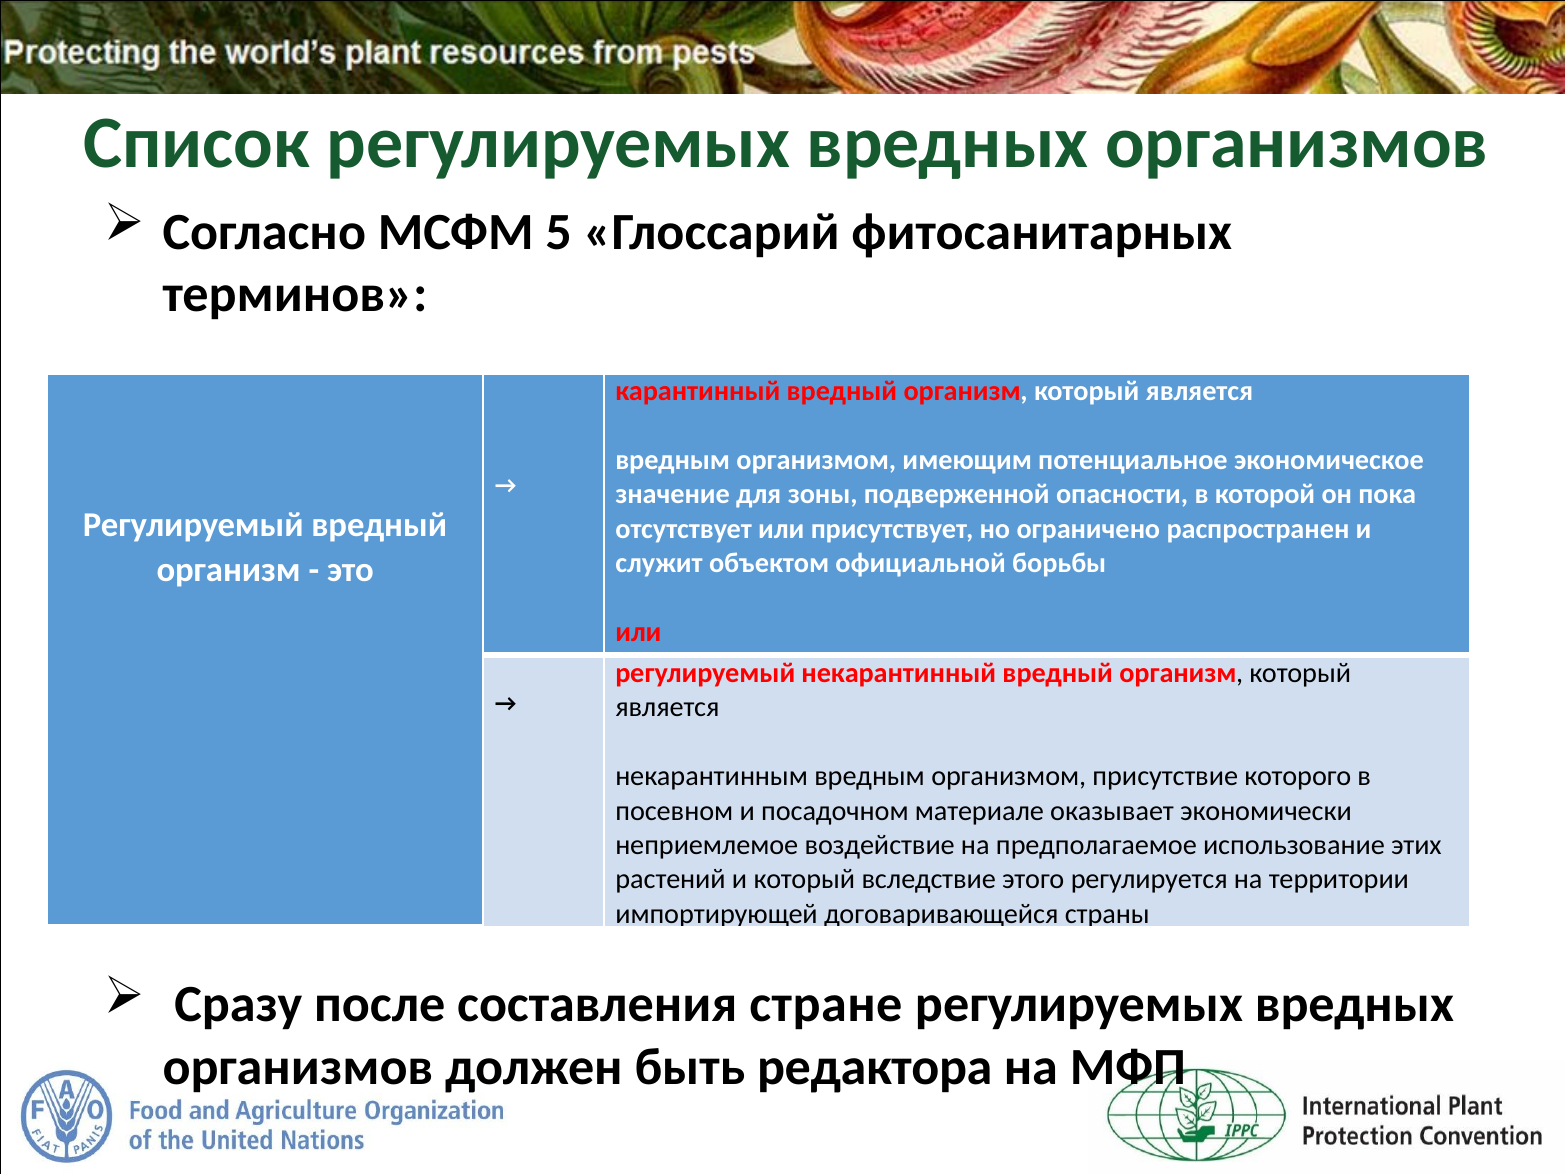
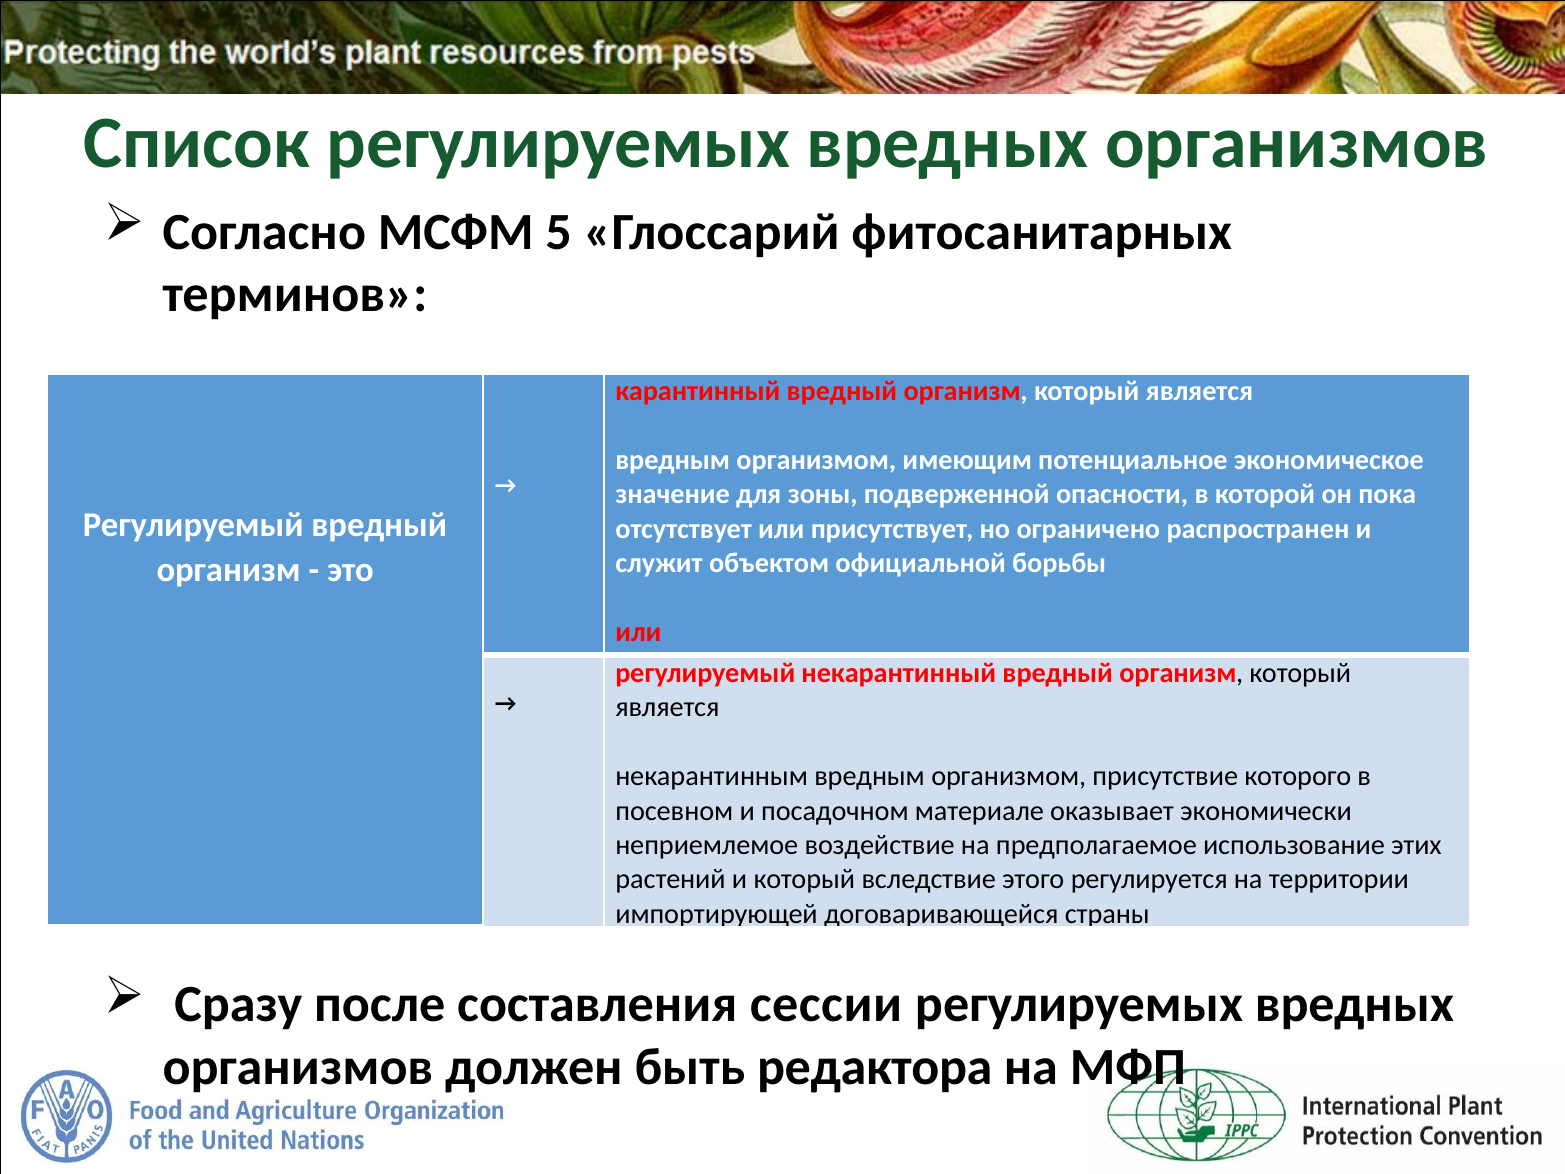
стране: стране -> сессии (826, 1004)
